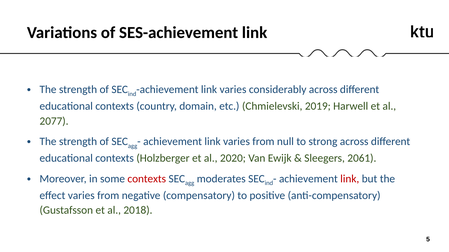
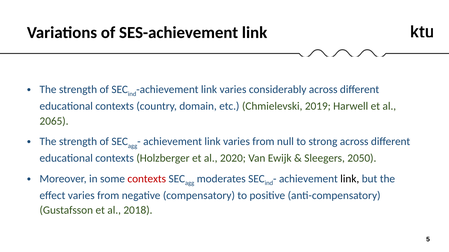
2077: 2077 -> 2065 (54, 121)
2061: 2061 -> 2050 (362, 159)
link colour: red -> black (350, 179)
